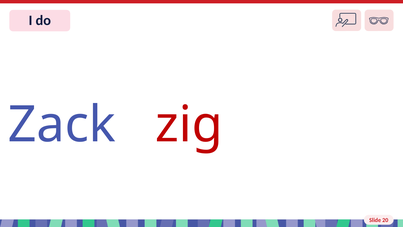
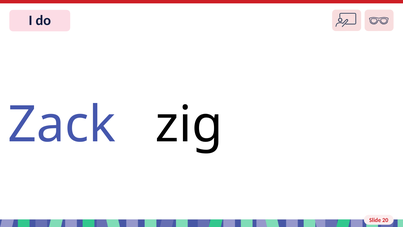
zig colour: red -> black (189, 125)
